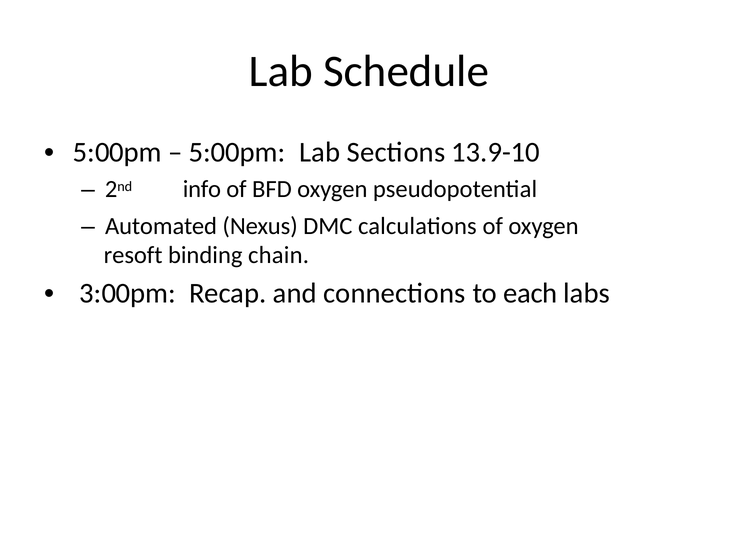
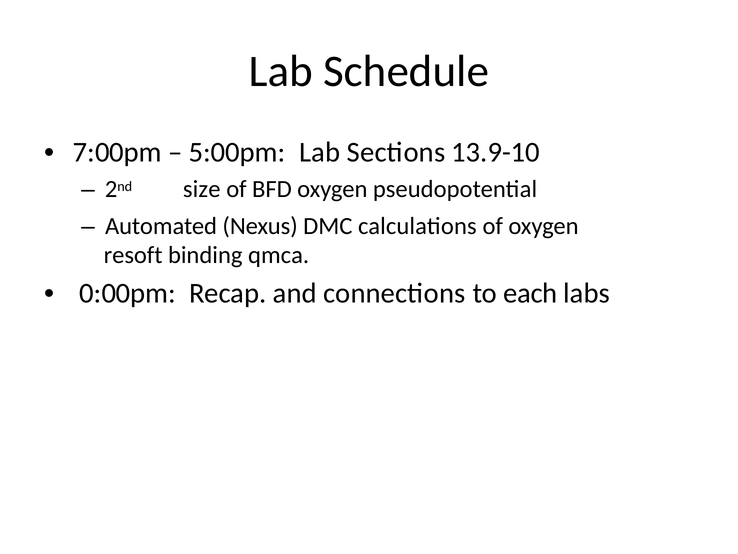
5:00pm: 5:00pm -> 7:00pm (117, 152)
info: info -> size (202, 189)
chain: chain -> qmca (279, 255)
3:00pm: 3:00pm -> 0:00pm (128, 293)
